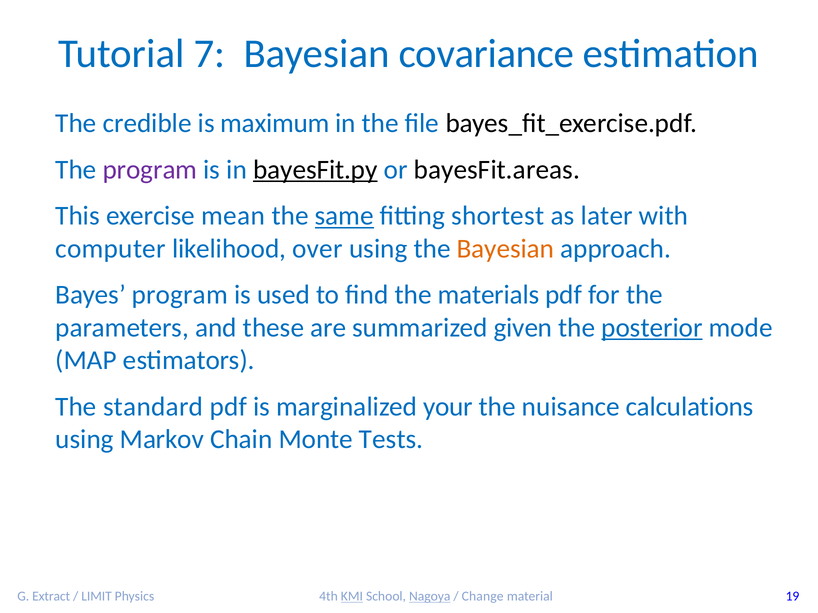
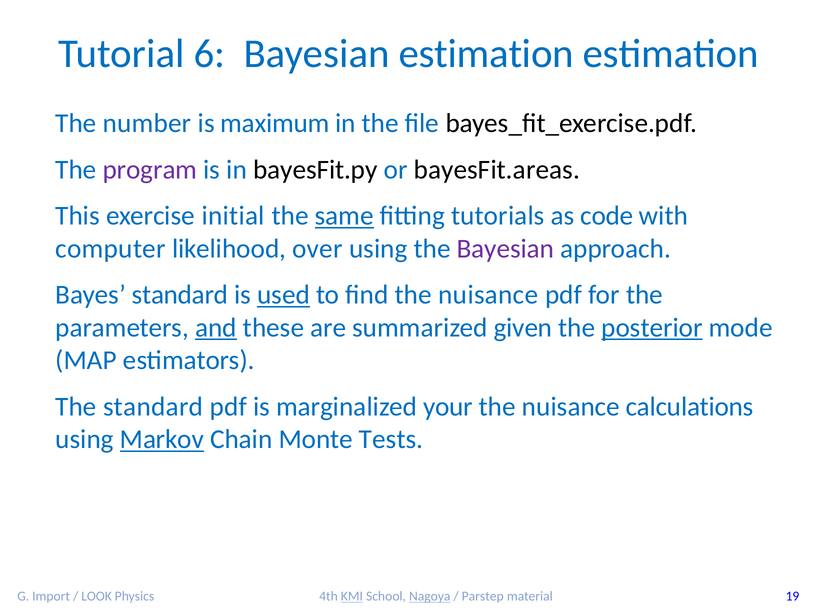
7: 7 -> 6 (209, 54)
Bayesian covariance: covariance -> estimation (486, 54)
credible: credible -> number (147, 123)
bayesFit.py underline: present -> none (315, 170)
mean: mean -> initial (233, 216)
shortest: shortest -> tutorials (498, 216)
later: later -> code (607, 216)
Bayesian colour: orange -> purple (505, 249)
Bayes program: program -> standard (180, 295)
used underline: none -> present (283, 295)
find the materials: materials -> nuisance (488, 295)
and underline: none -> present (216, 328)
Markov underline: none -> present (162, 440)
Extract: Extract -> Import (51, 597)
LIMIT: LIMIT -> LOOK (97, 597)
Change: Change -> Parstep (483, 597)
